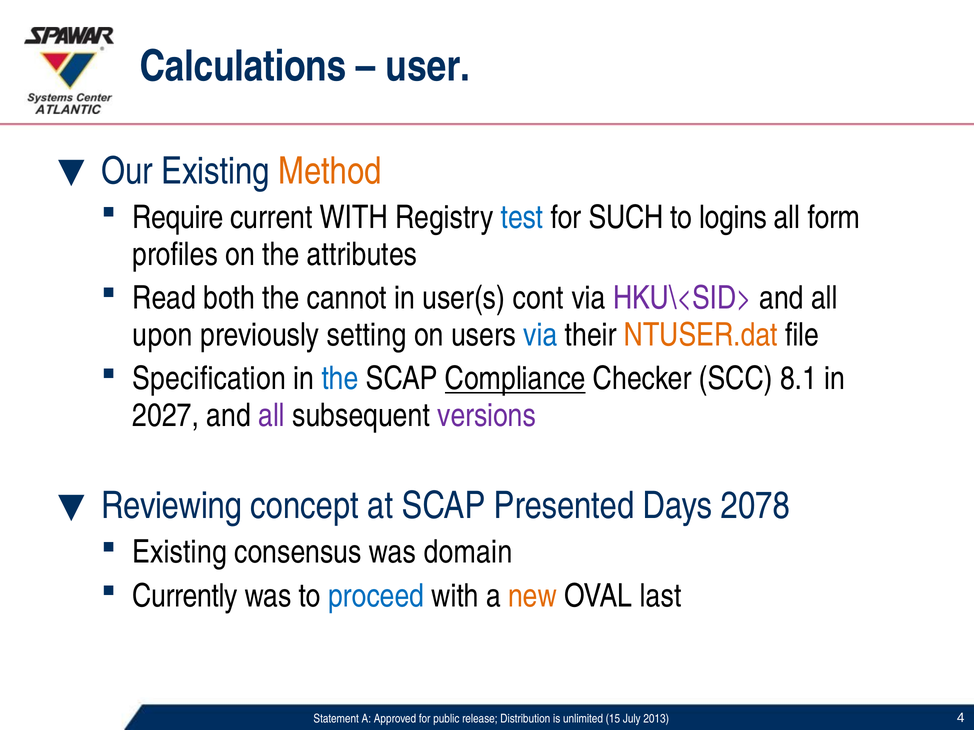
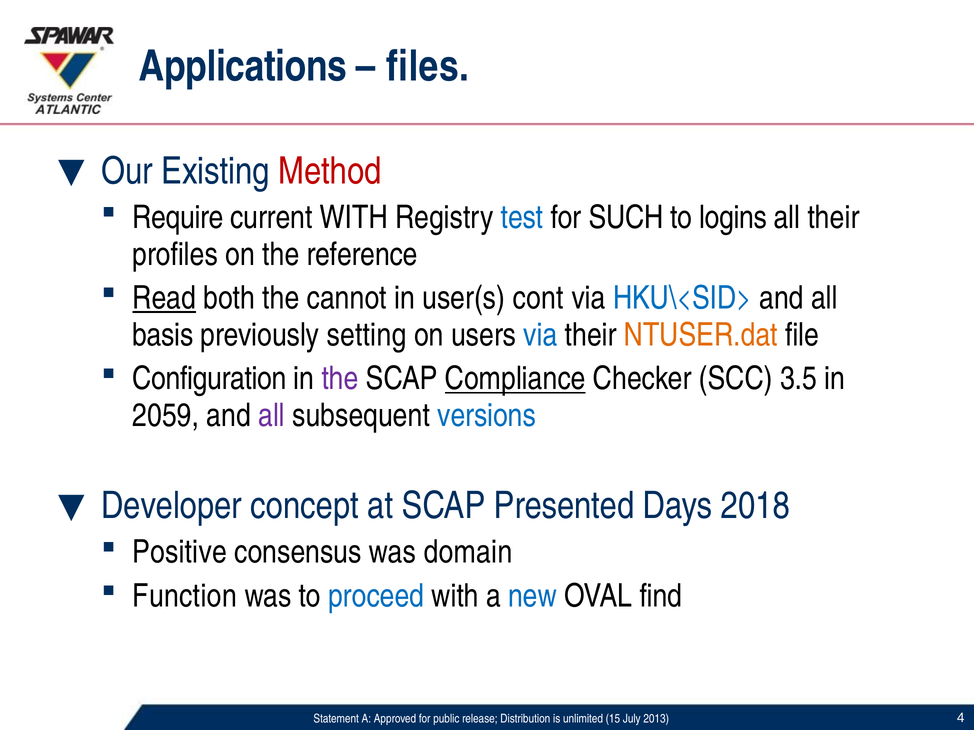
Calculations: Calculations -> Applications (243, 66)
user: user -> files (428, 66)
Method colour: orange -> red (330, 171)
all form: form -> their (833, 218)
attributes: attributes -> reference (362, 255)
Read underline: none -> present (164, 298)
HKU\<SID> colour: purple -> blue (682, 298)
upon: upon -> basis (163, 335)
Specification: Specification -> Configuration (209, 379)
the colour: blue -> purple (340, 379)
8.1: 8.1 -> 3.5 (799, 379)
2027: 2027 -> 2059 (166, 416)
versions colour: purple -> blue (487, 416)
Reviewing: Reviewing -> Developer (171, 506)
2078: 2078 -> 2018 (755, 506)
Existing: Existing -> Positive (180, 553)
Currently: Currently -> Function (185, 596)
new colour: orange -> blue (533, 596)
last: last -> find (661, 596)
